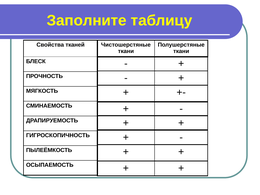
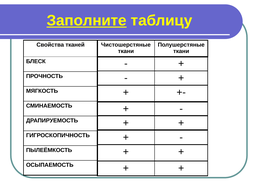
Заполните underline: none -> present (87, 21)
